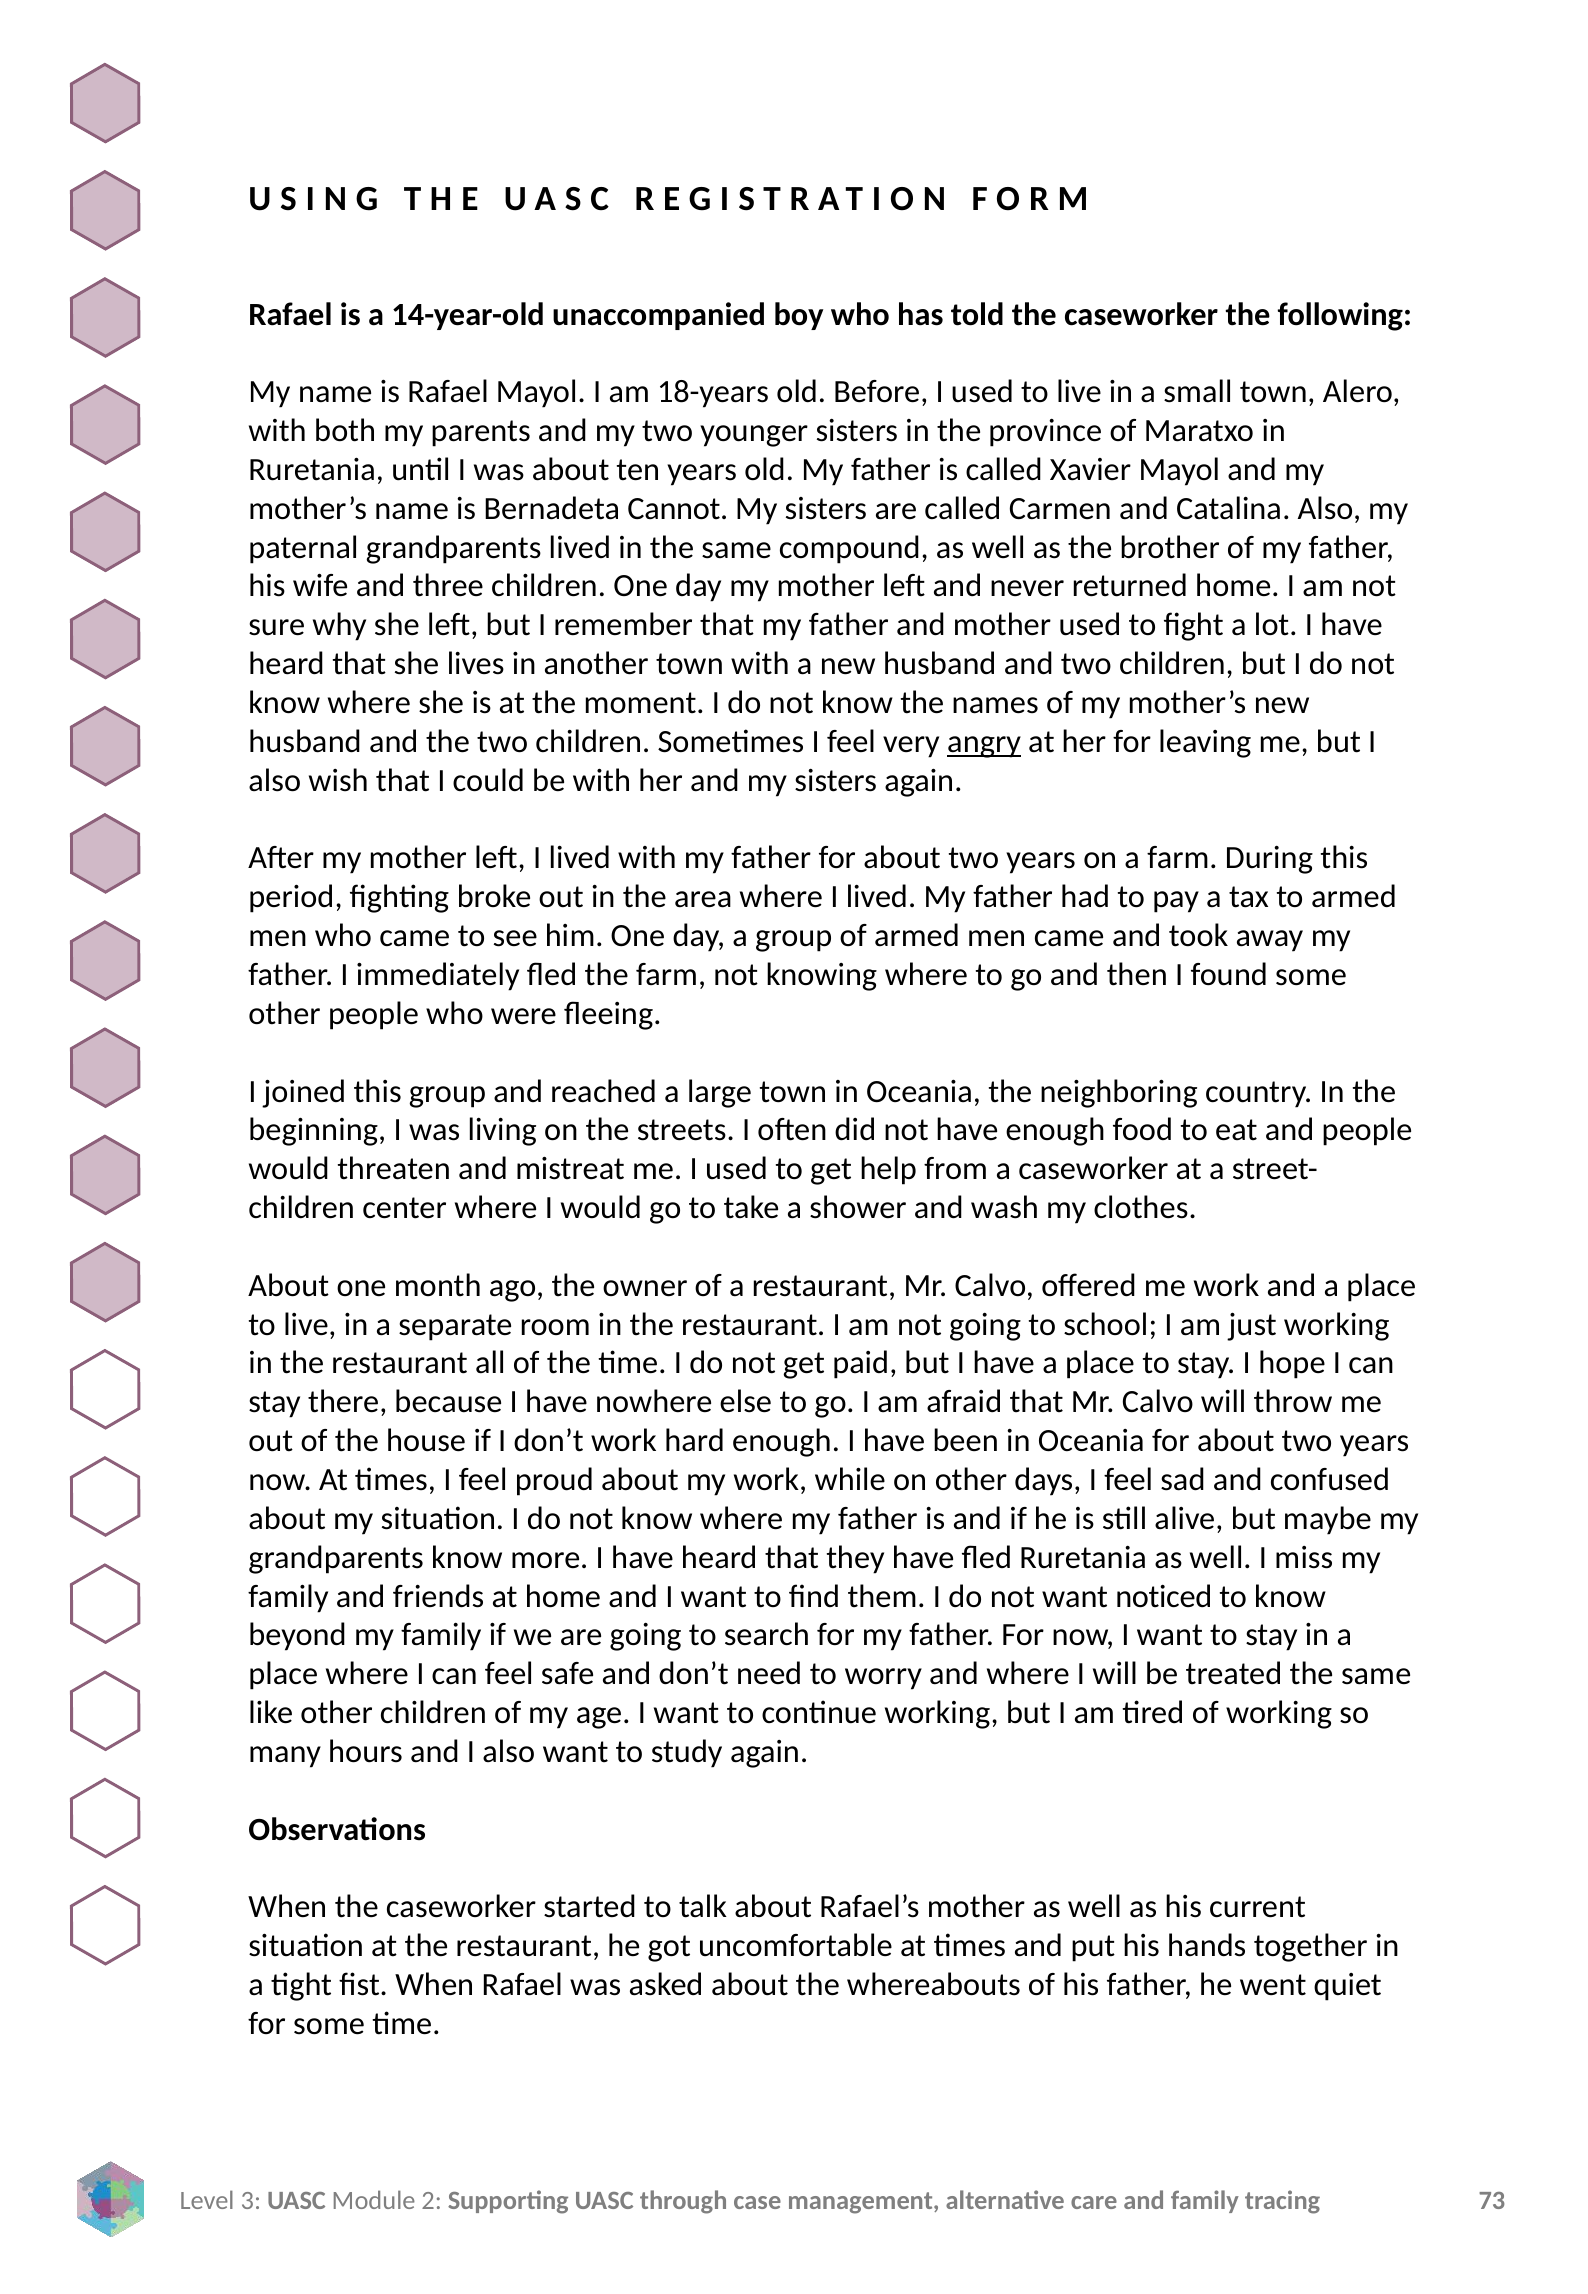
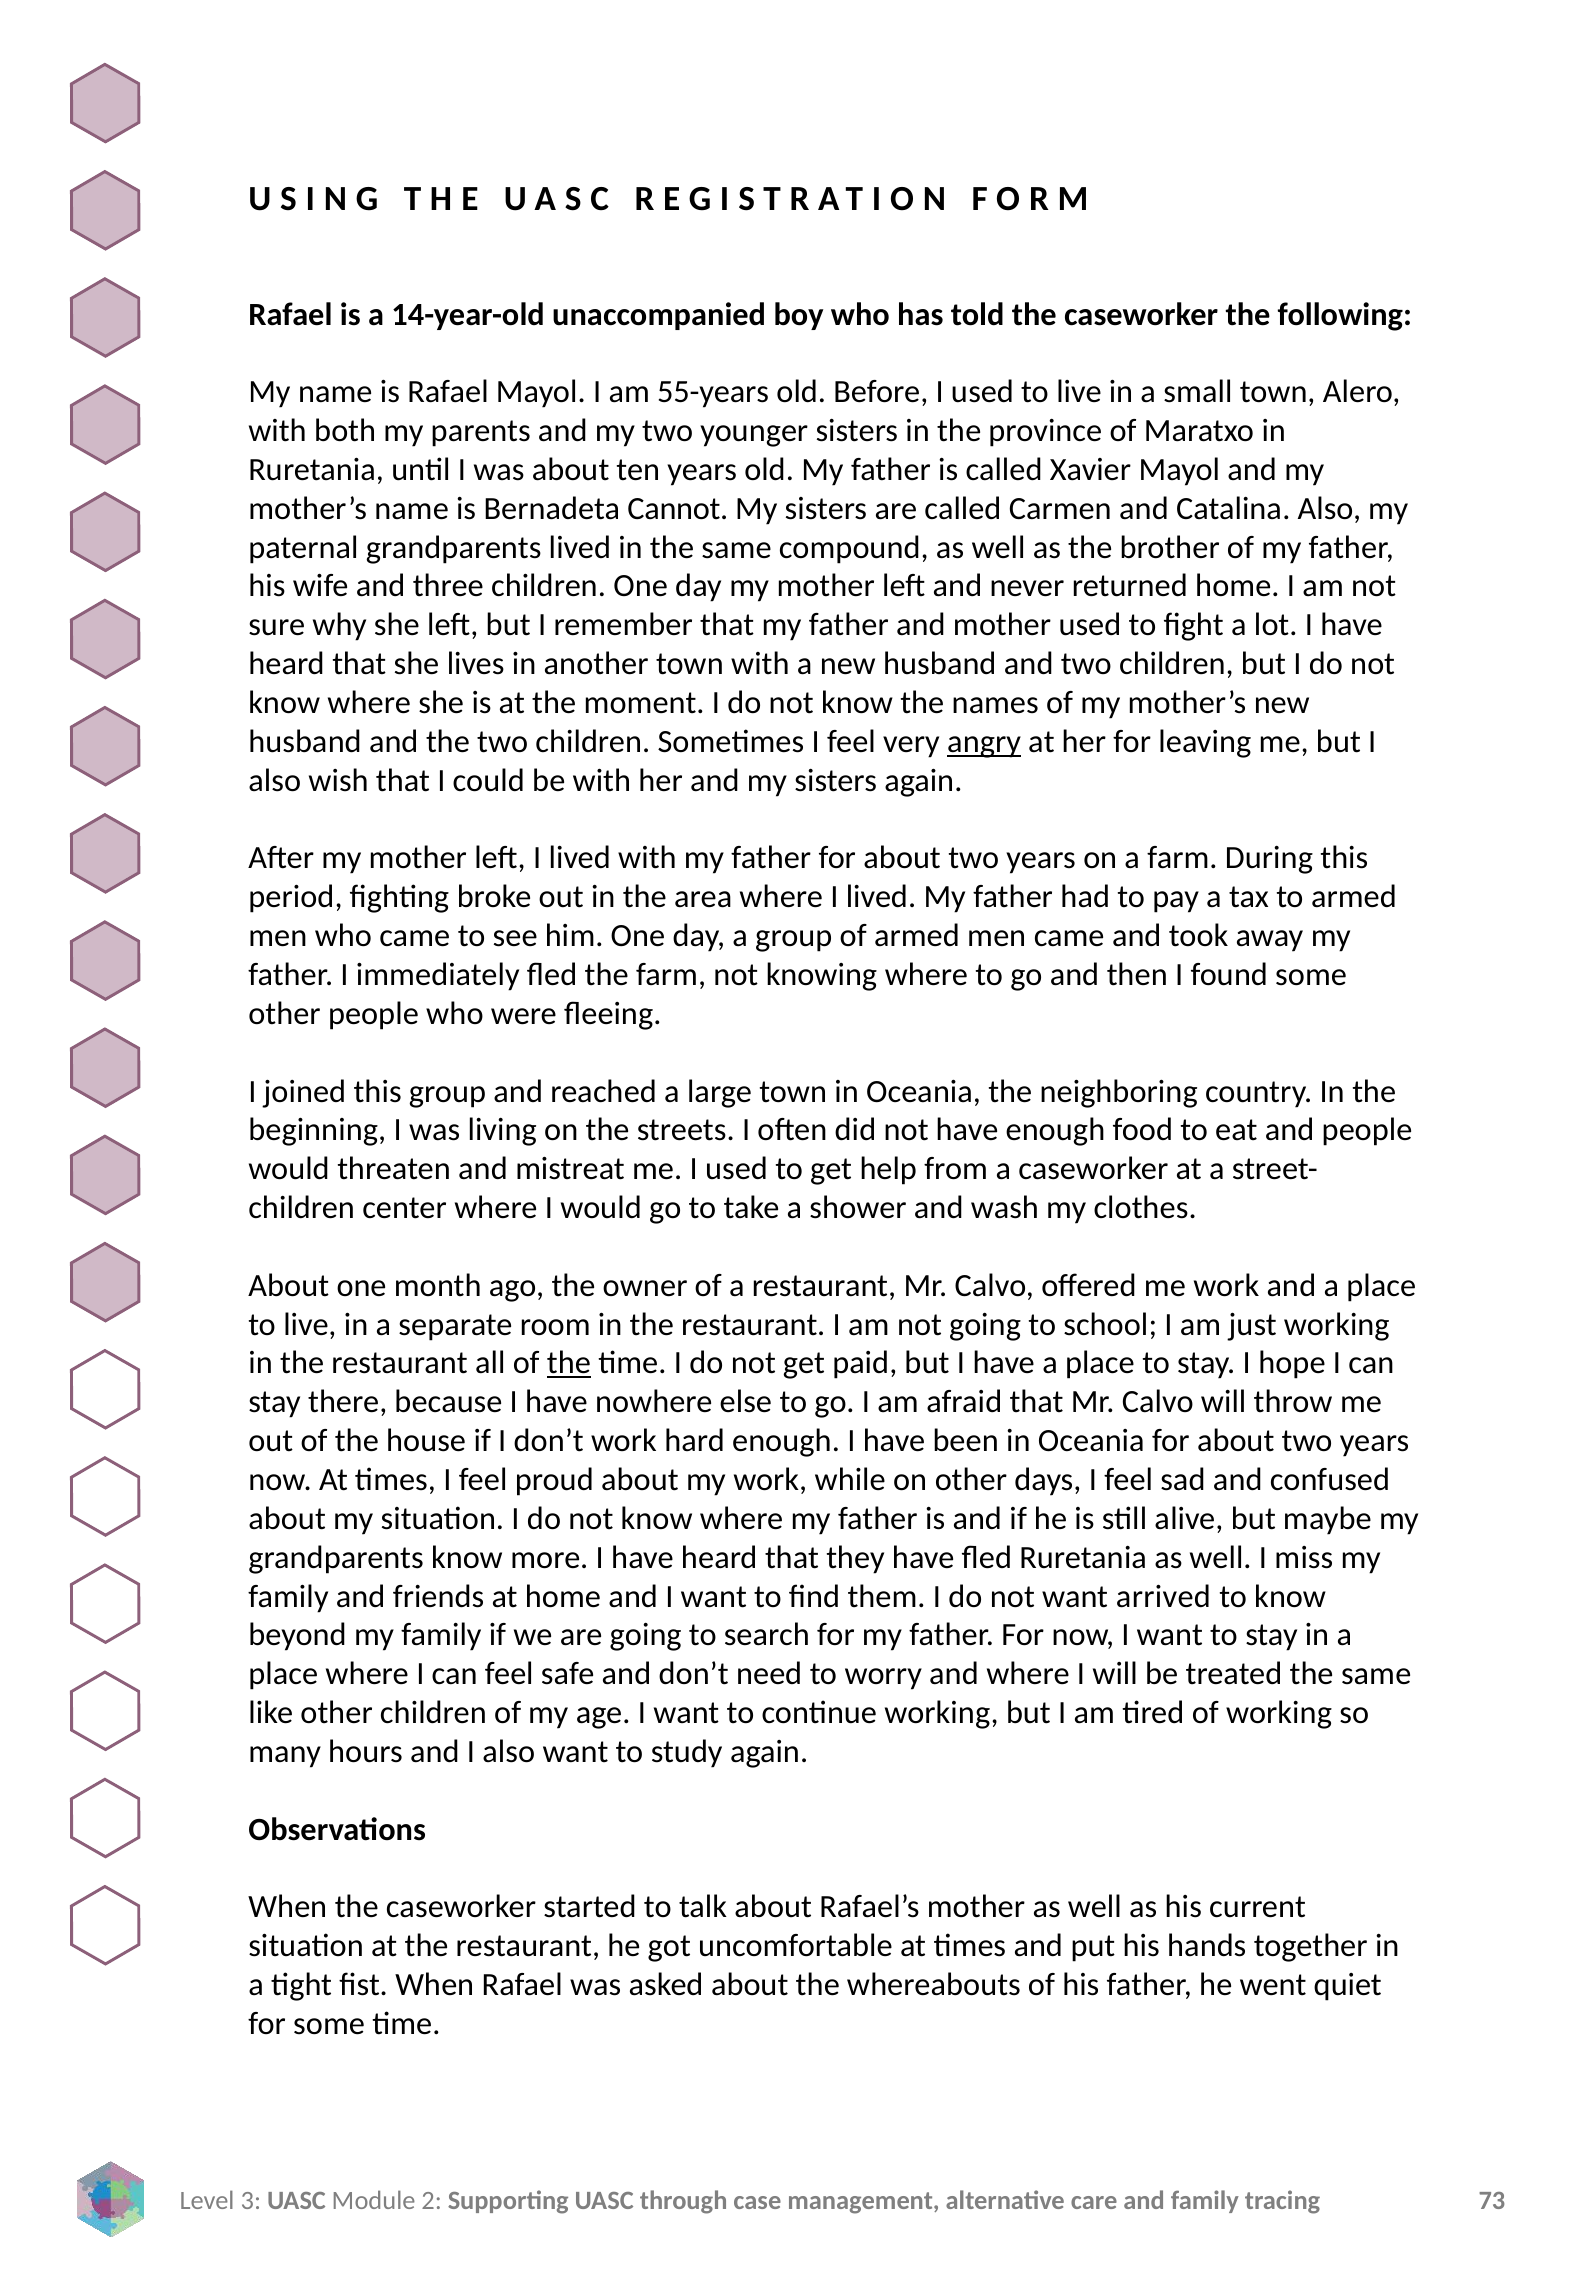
18-years: 18-years -> 55-years (713, 392)
the underline: none -> present (569, 1363)
noticed: noticed -> arrived (1163, 1596)
